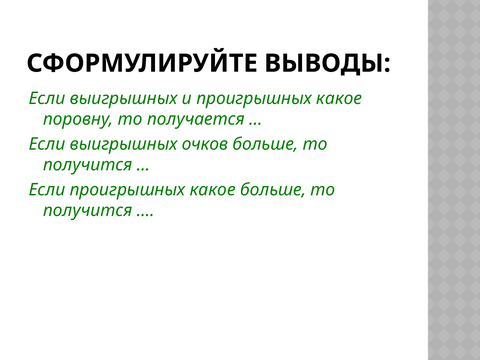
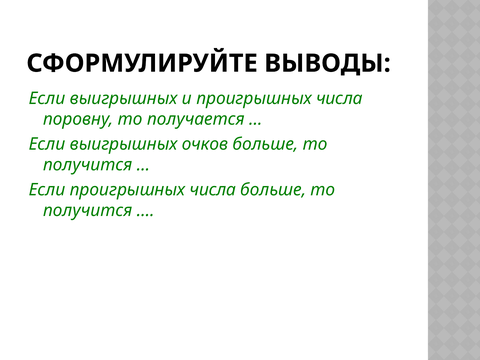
и проигрышных какое: какое -> числа (339, 98)
Если проигрышных какое: какое -> числа (213, 190)
